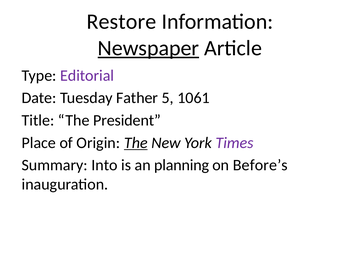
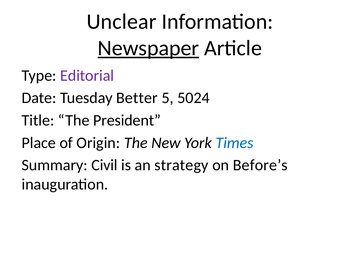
Restore: Restore -> Unclear (121, 22)
Father: Father -> Better (137, 98)
1061: 1061 -> 5024 (194, 98)
The underline: present -> none (136, 143)
Times colour: purple -> blue (234, 143)
Into: Into -> Civil (104, 165)
planning: planning -> strategy (181, 165)
